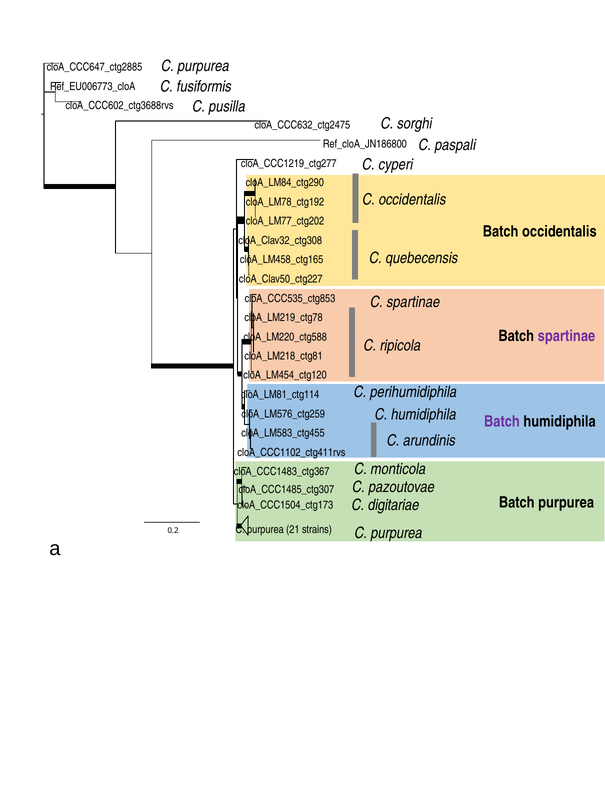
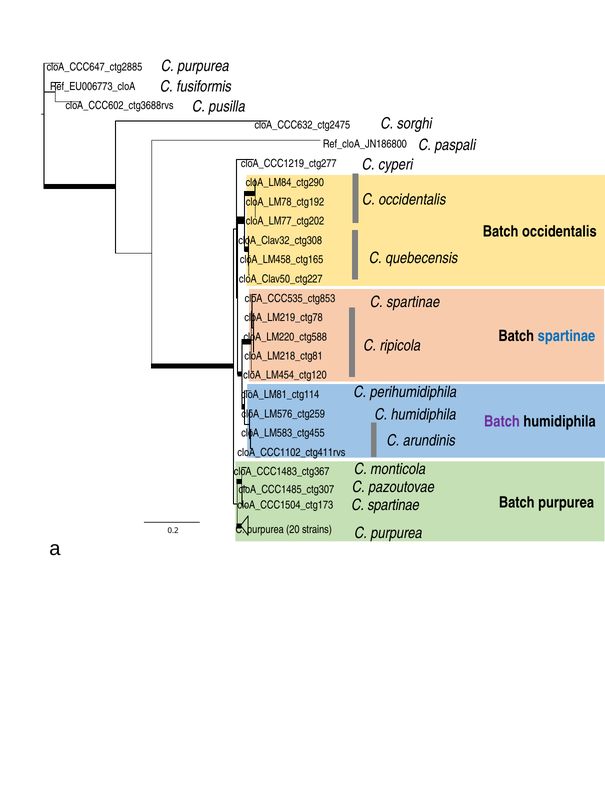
spartinae colour: purple -> blue (566, 336)
digitariae: digitariae -> spartinae (394, 505)
21: 21 -> 20 (293, 529)
